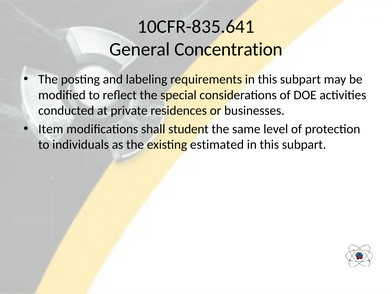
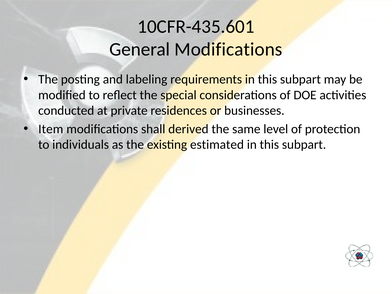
10CFR-835.641: 10CFR-835.641 -> 10CFR-435.601 (196, 26)
General Concentration: Concentration -> Modifications (228, 49)
student: student -> derived (188, 129)
